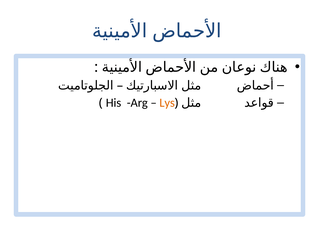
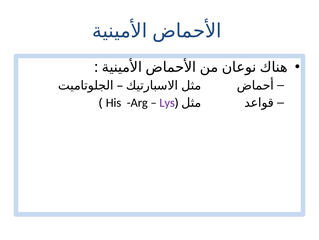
Lys colour: orange -> purple (167, 103)
